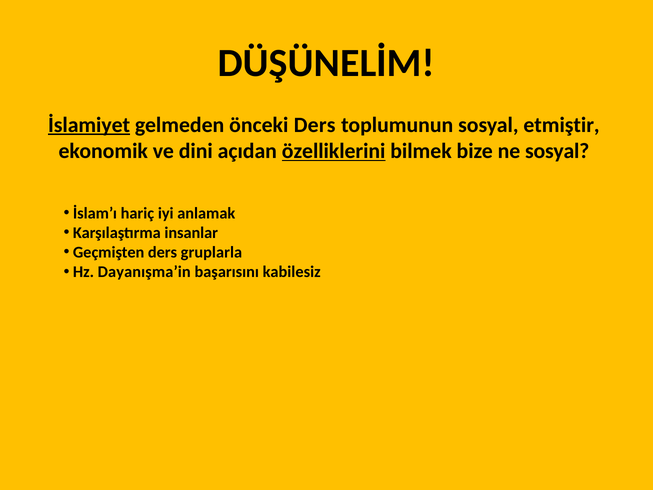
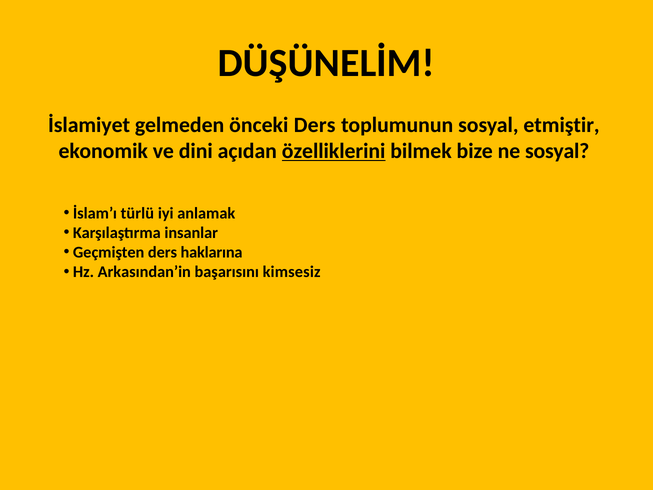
İslamiyet underline: present -> none (89, 125)
hariç: hariç -> türlü (137, 213)
gruplarla: gruplarla -> haklarına (212, 252)
Dayanışma’in: Dayanışma’in -> Arkasından’in (144, 272)
kabilesiz: kabilesiz -> kimsesiz (292, 272)
